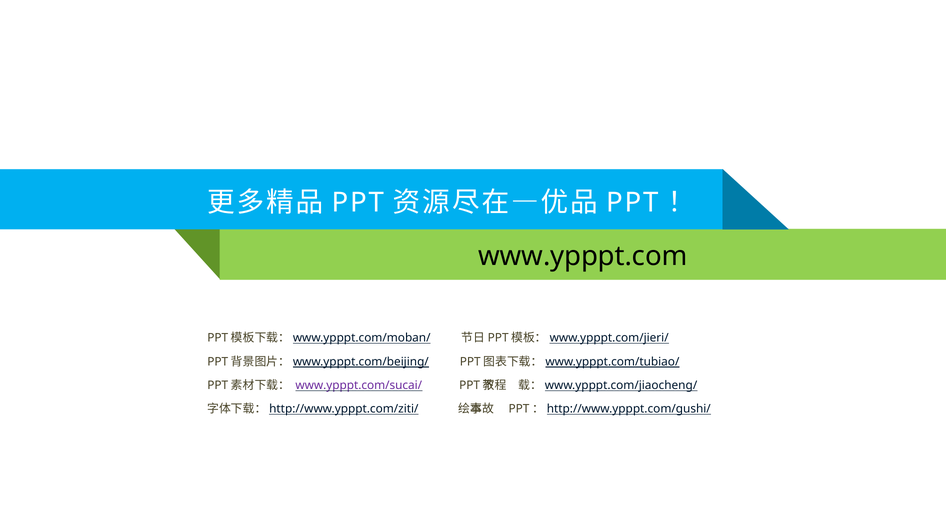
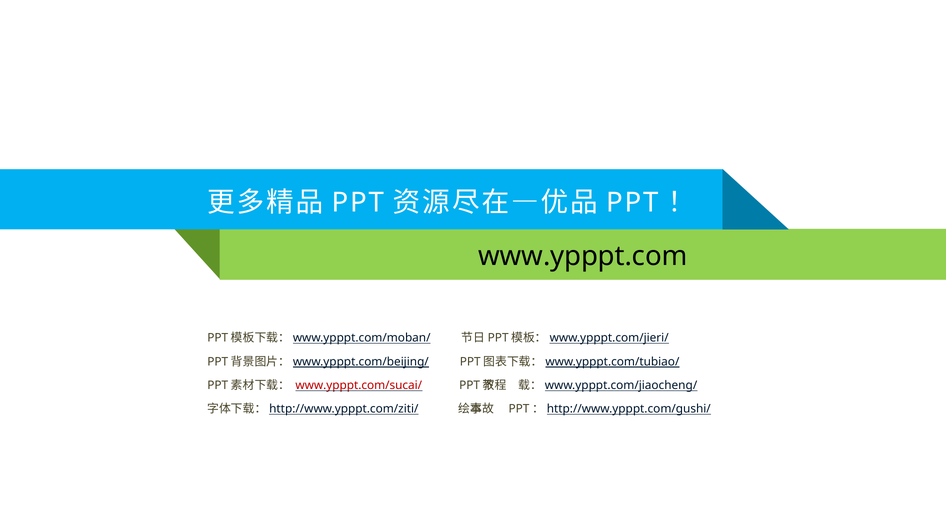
www.ypppt.com/sucai/ colour: purple -> red (359, 385)
